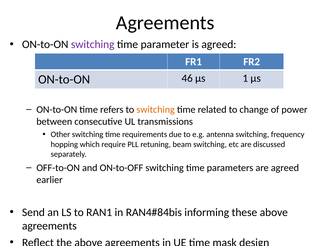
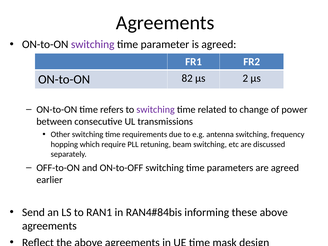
46: 46 -> 82 (187, 78)
1: 1 -> 2 (245, 78)
switching colour: orange -> purple (156, 109)
